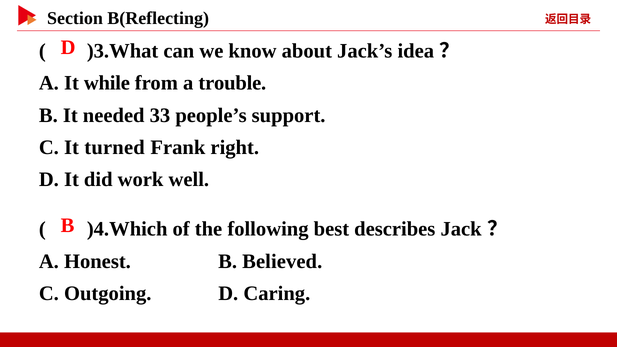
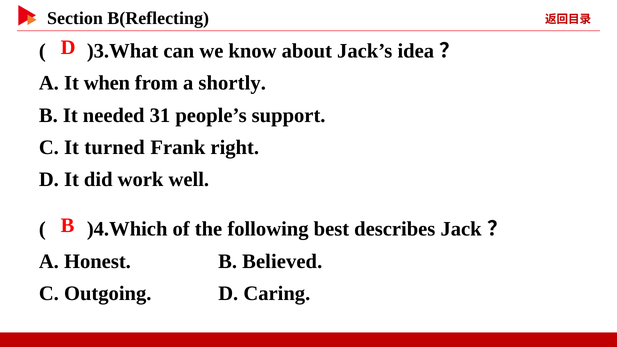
while: while -> when (107, 83)
trouble: trouble -> shortly (232, 83)
33: 33 -> 31 (160, 115)
